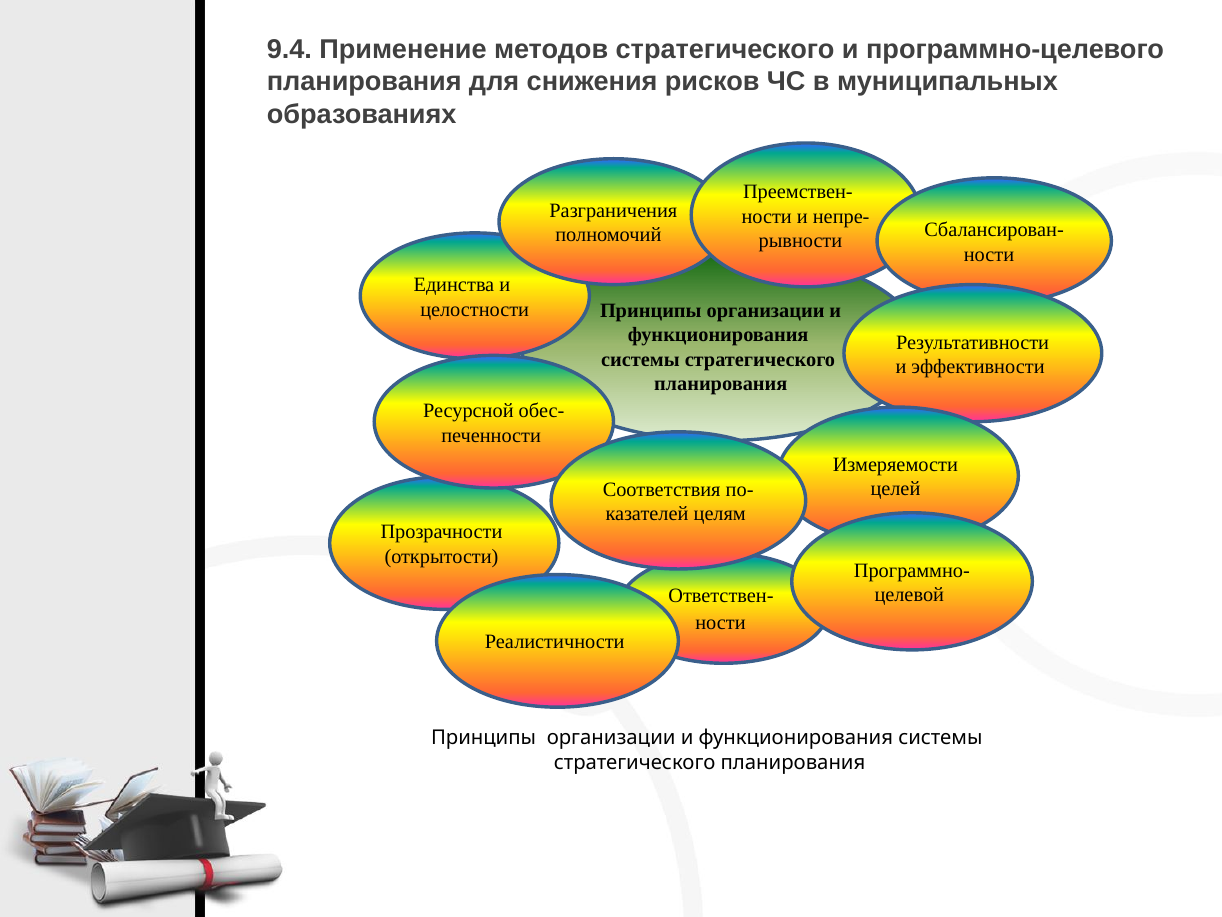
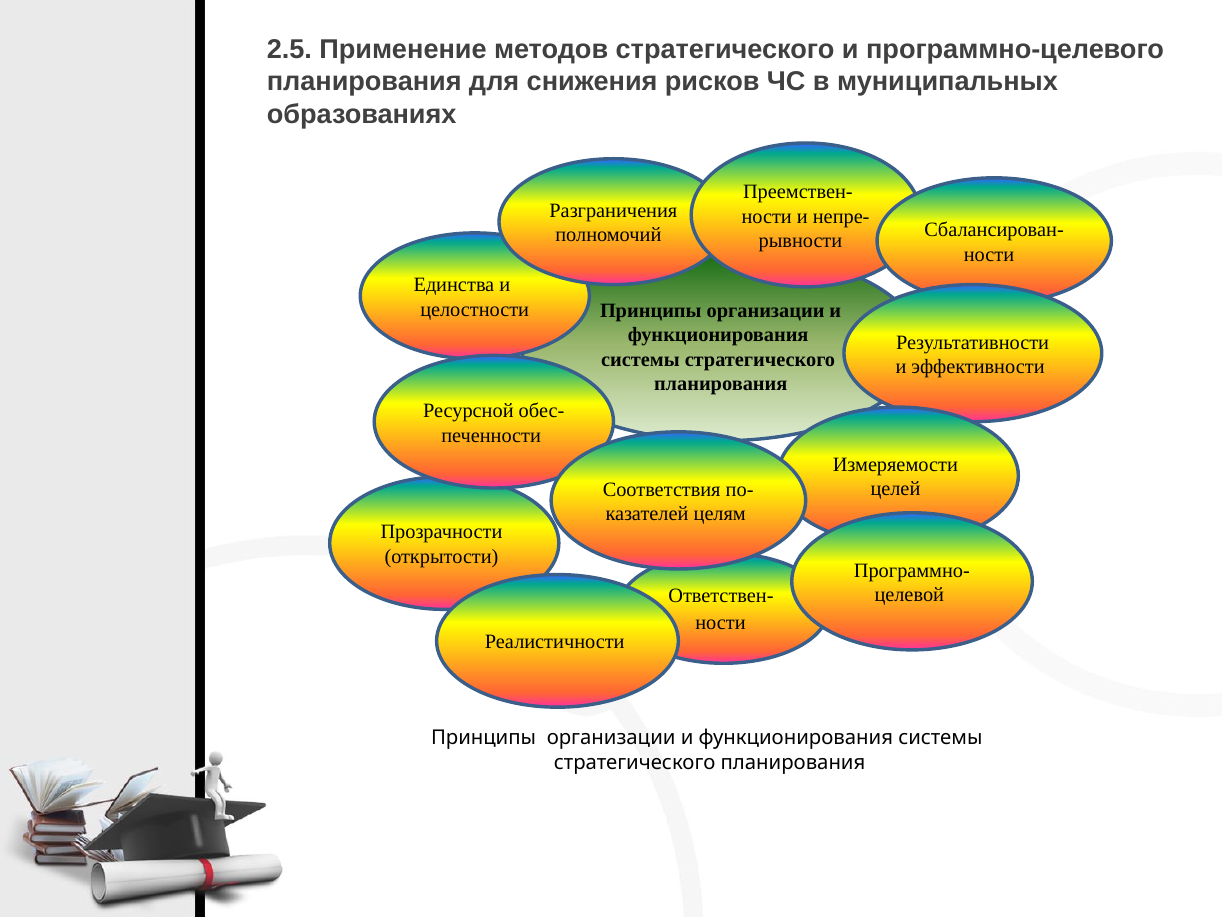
9.4: 9.4 -> 2.5 (289, 49)
